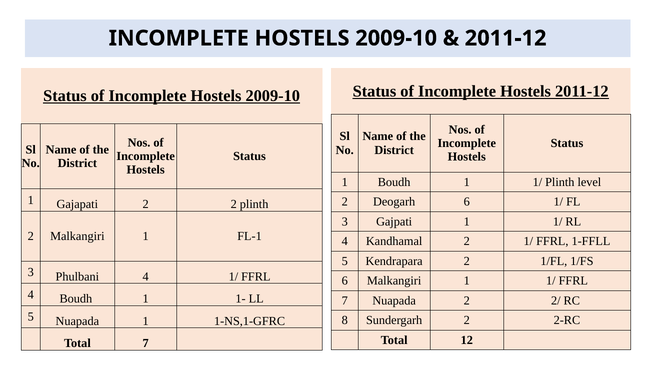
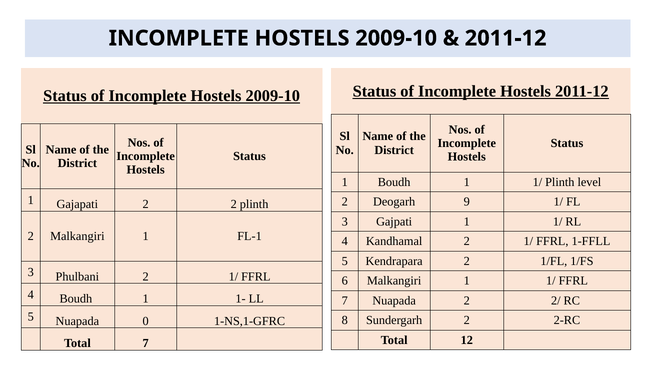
Deogarh 6: 6 -> 9 (467, 202)
Phulbani 4: 4 -> 2 (146, 277)
Nuapada 1: 1 -> 0 (146, 321)
